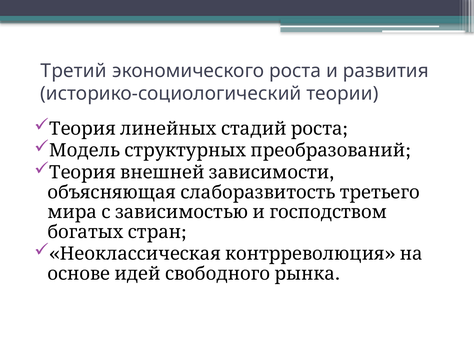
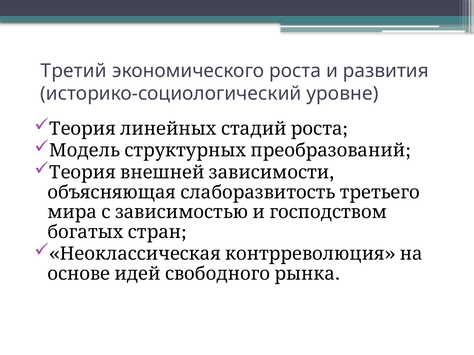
теории: теории -> уровне (342, 94)
